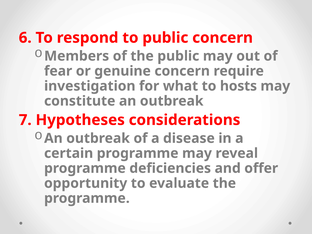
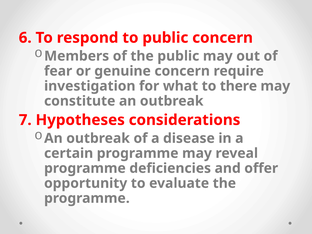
hosts: hosts -> there (238, 86)
